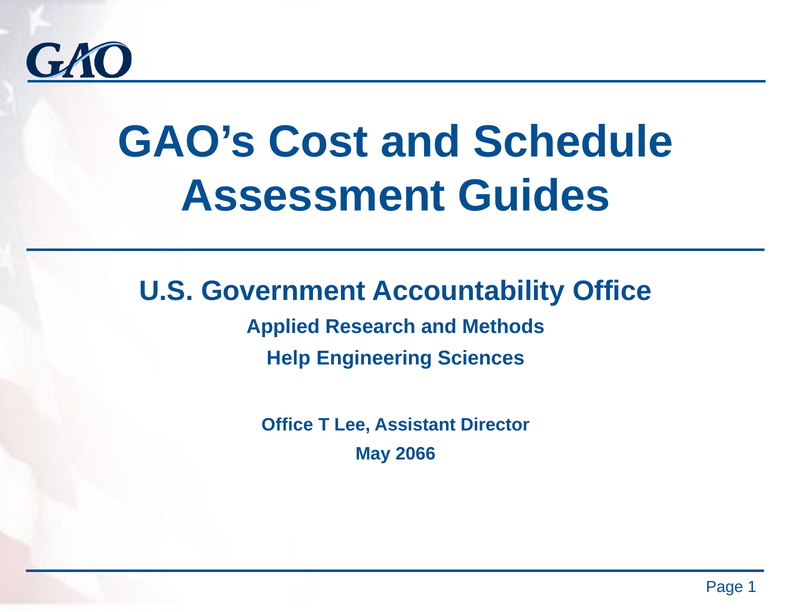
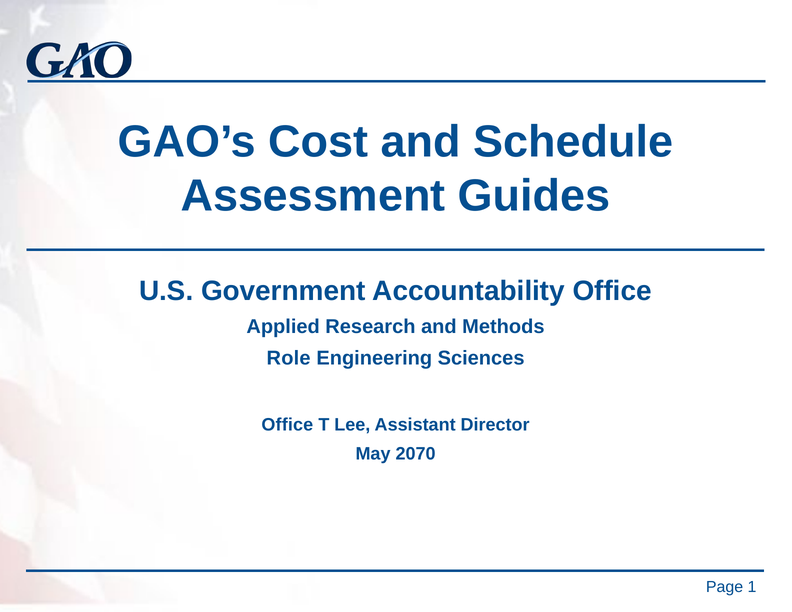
Help: Help -> Role (289, 358)
2066: 2066 -> 2070 (416, 454)
